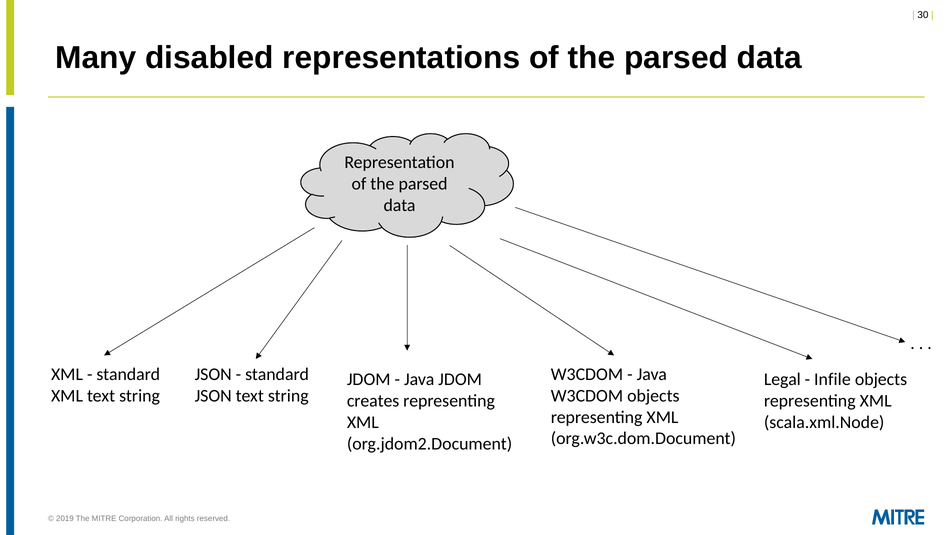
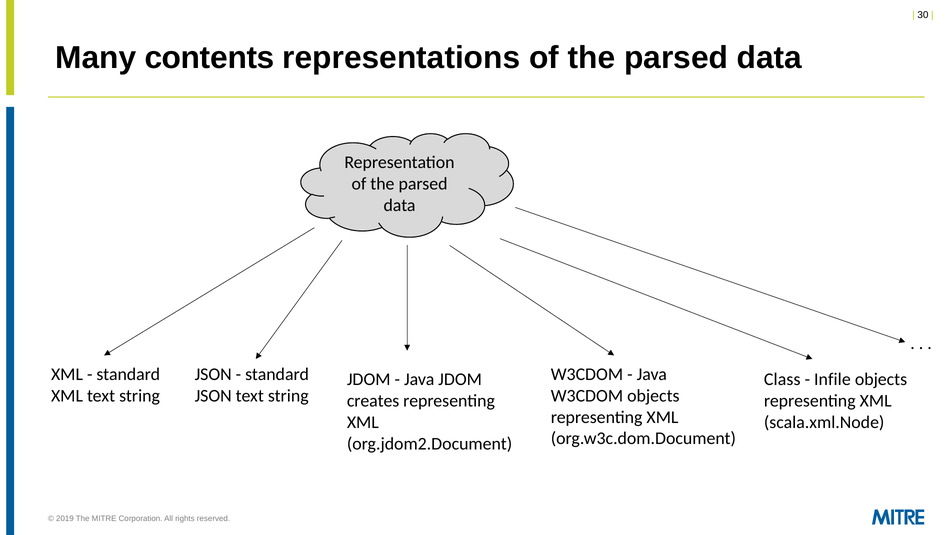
disabled: disabled -> contents (210, 58)
Legal: Legal -> Class (782, 379)
